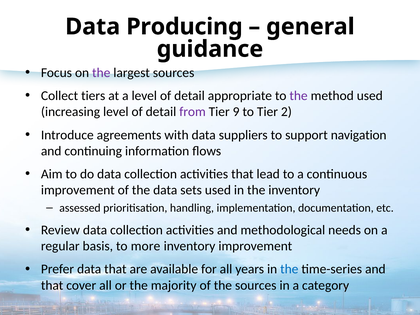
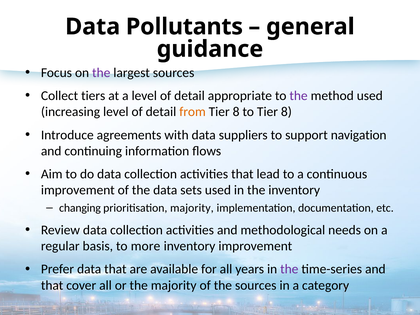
Producing: Producing -> Pollutants (184, 27)
from colour: purple -> orange (193, 112)
9: 9 -> 8 (236, 112)
to Tier 2: 2 -> 8 (286, 112)
assessed: assessed -> changing (80, 208)
prioritisation handling: handling -> majority (192, 208)
the colour: blue -> purple (289, 269)
